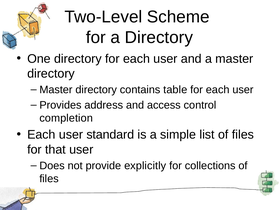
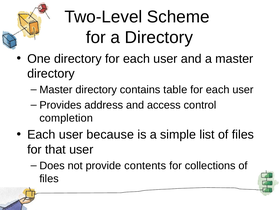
standard: standard -> because (110, 134)
explicitly: explicitly -> contents (145, 165)
